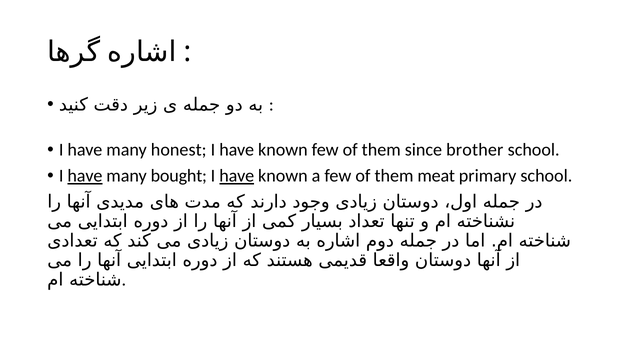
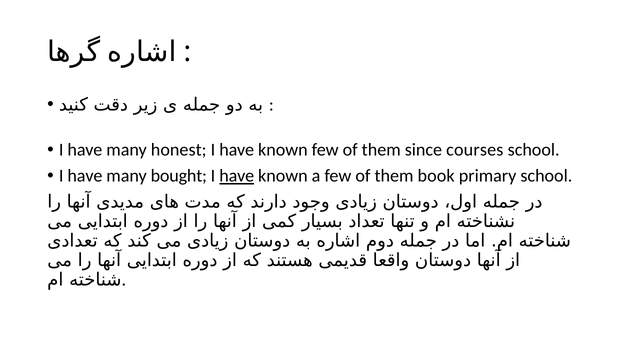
brother: brother -> courses (475, 150)
have underline: present -> none (85, 176)
meat: meat -> book (436, 176)
